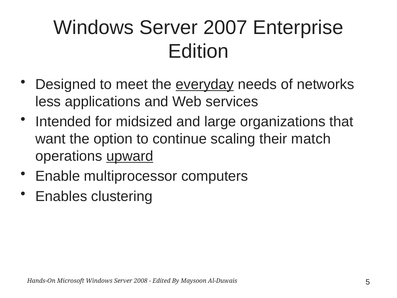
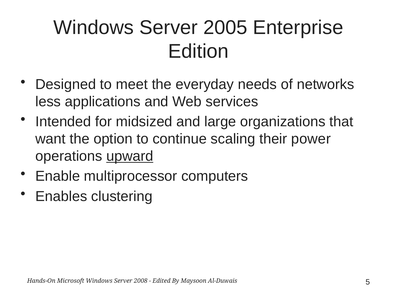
2007: 2007 -> 2005 (225, 28)
everyday underline: present -> none (205, 84)
match: match -> power (311, 139)
